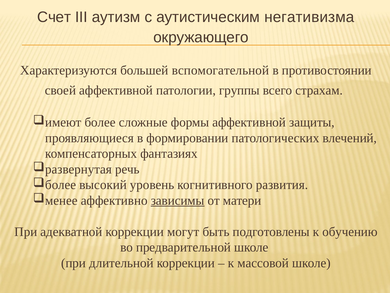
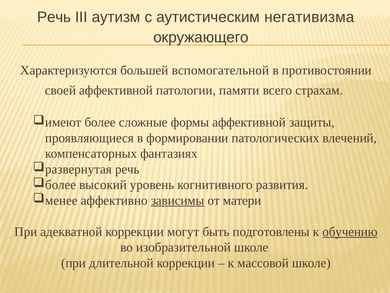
Счет: Счет -> Речь (54, 17)
группы: группы -> памяти (239, 90)
обучению underline: none -> present (350, 231)
предварительной: предварительной -> изобразительной (183, 247)
